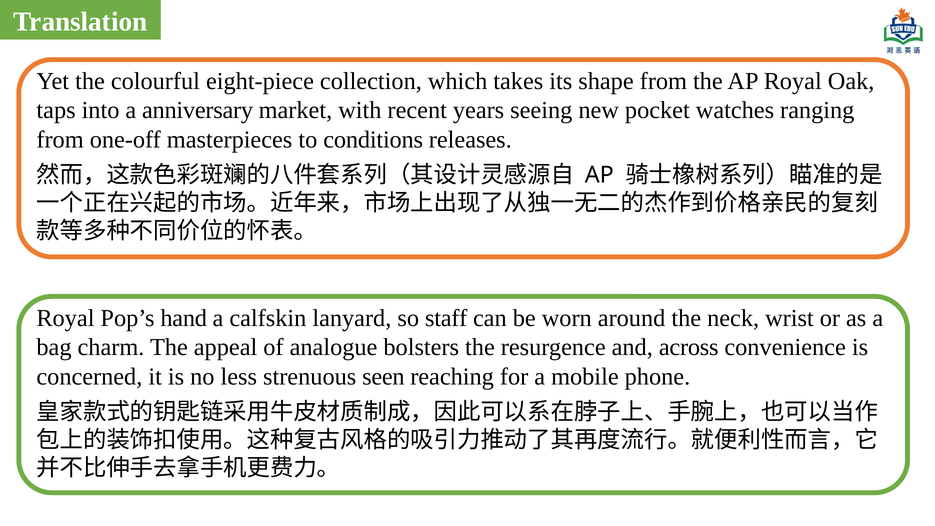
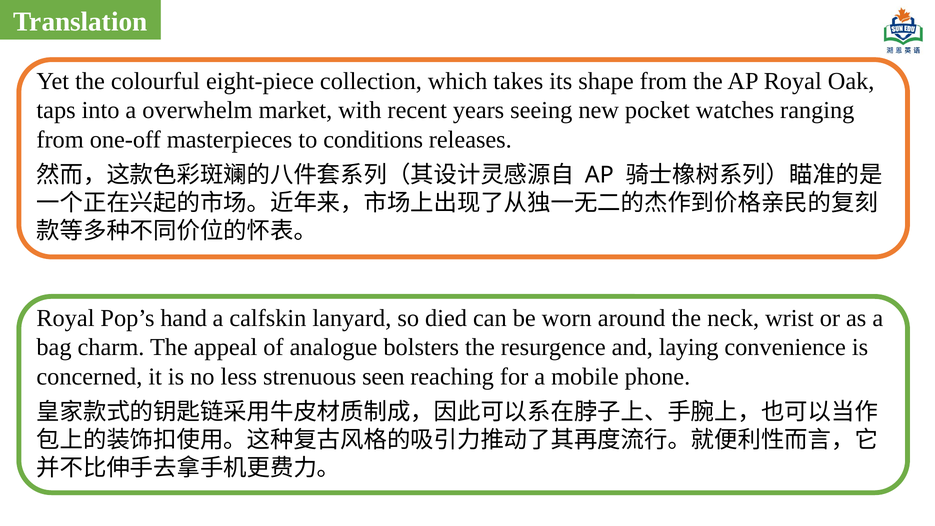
anniversary: anniversary -> overwhelm (197, 110)
staff: staff -> died (446, 318)
across: across -> laying (689, 347)
